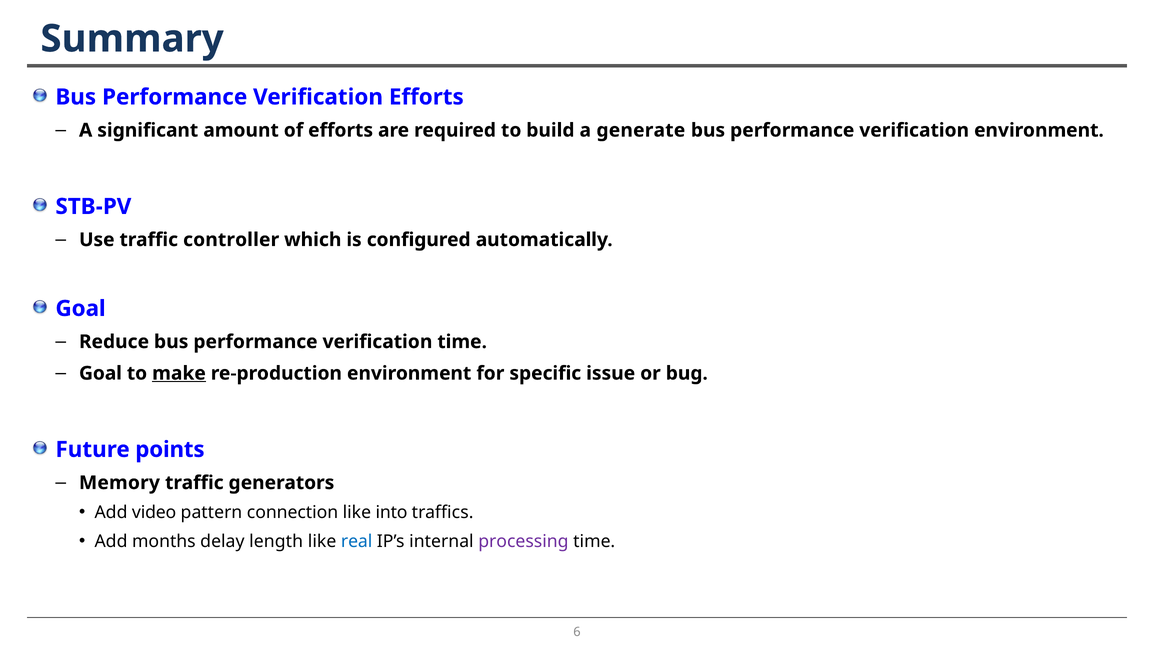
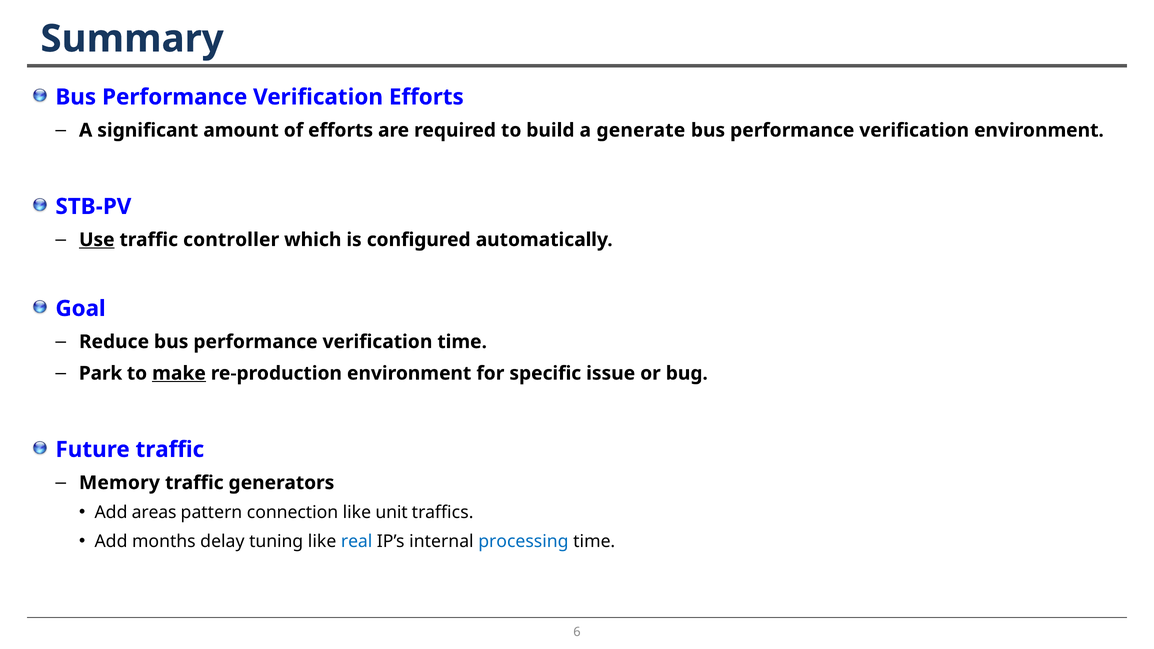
Use underline: none -> present (97, 240)
Goal: Goal -> Park (101, 373)
Future points: points -> traffic (170, 450)
video: video -> areas (154, 513)
into: into -> unit (392, 513)
length: length -> tuning (276, 542)
processing colour: purple -> blue (523, 542)
